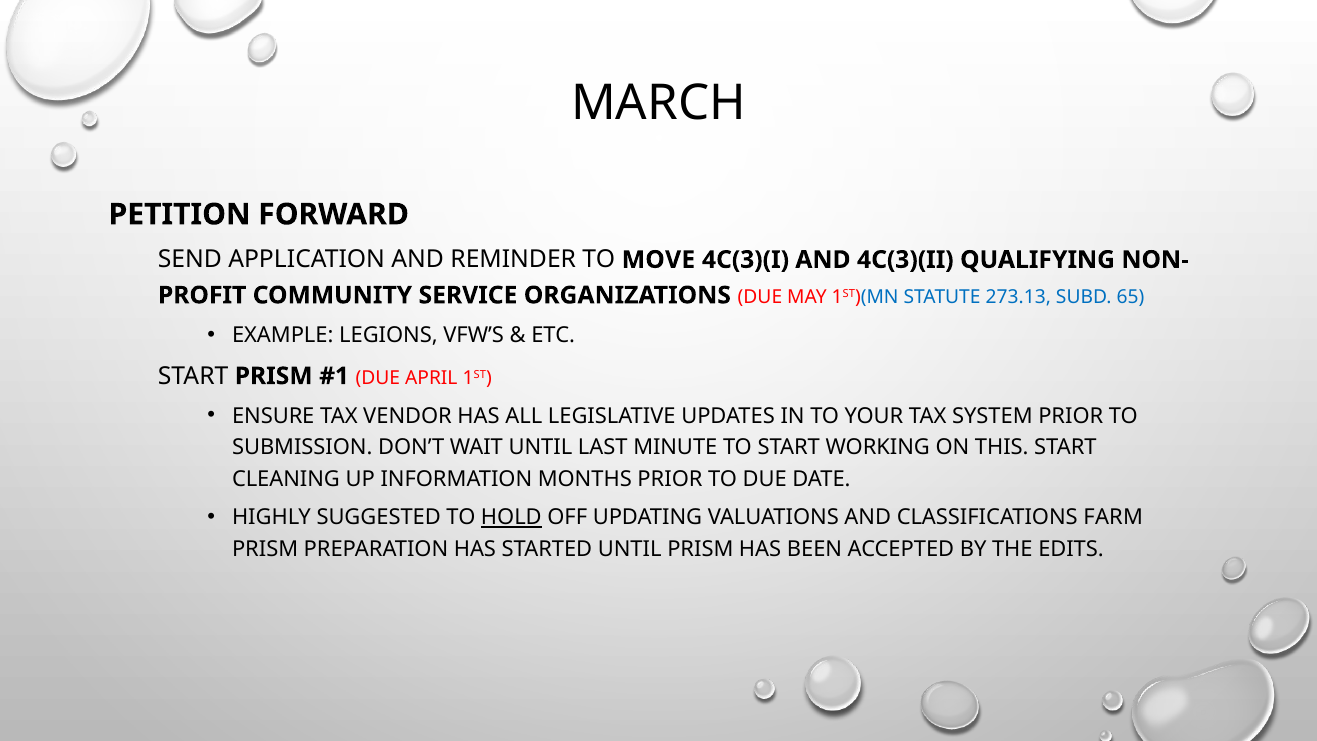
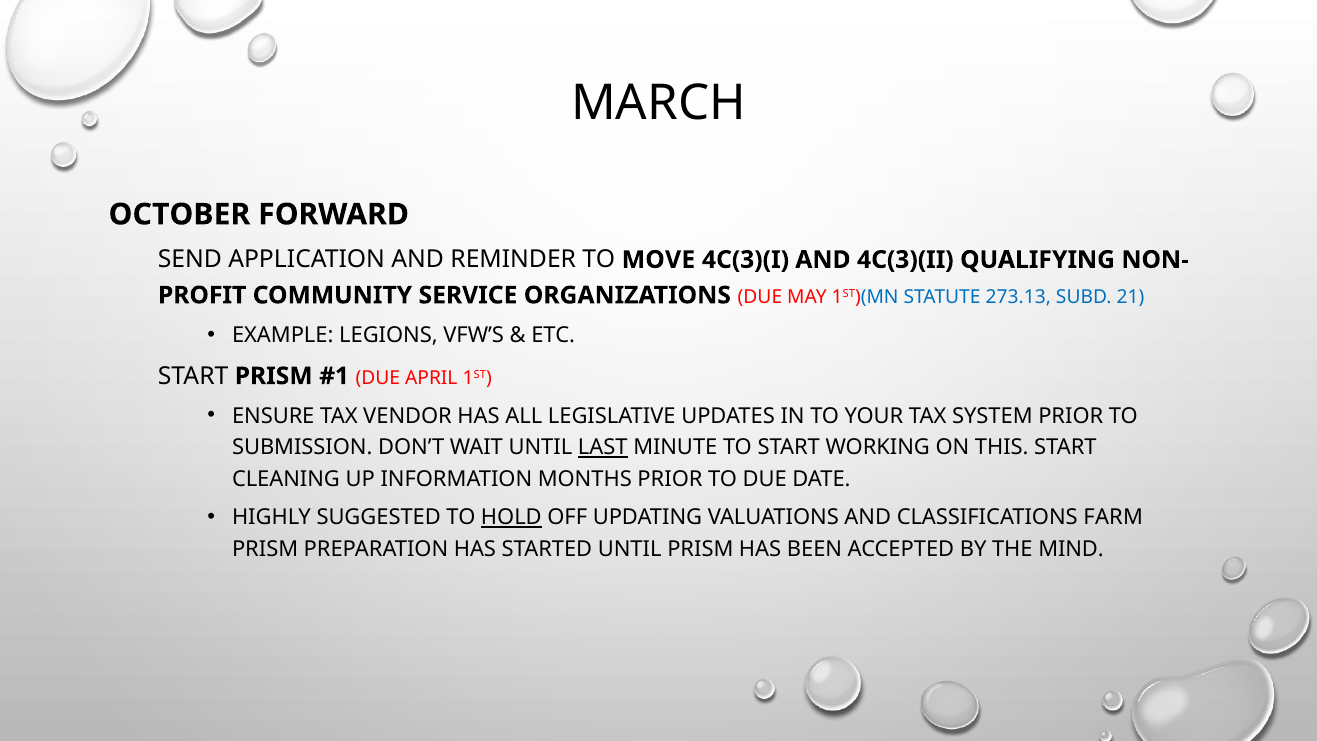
PETITION: PETITION -> OCTOBER (179, 214)
65: 65 -> 21 (1130, 297)
LAST underline: none -> present (603, 447)
EDITS: EDITS -> MIND (1071, 549)
